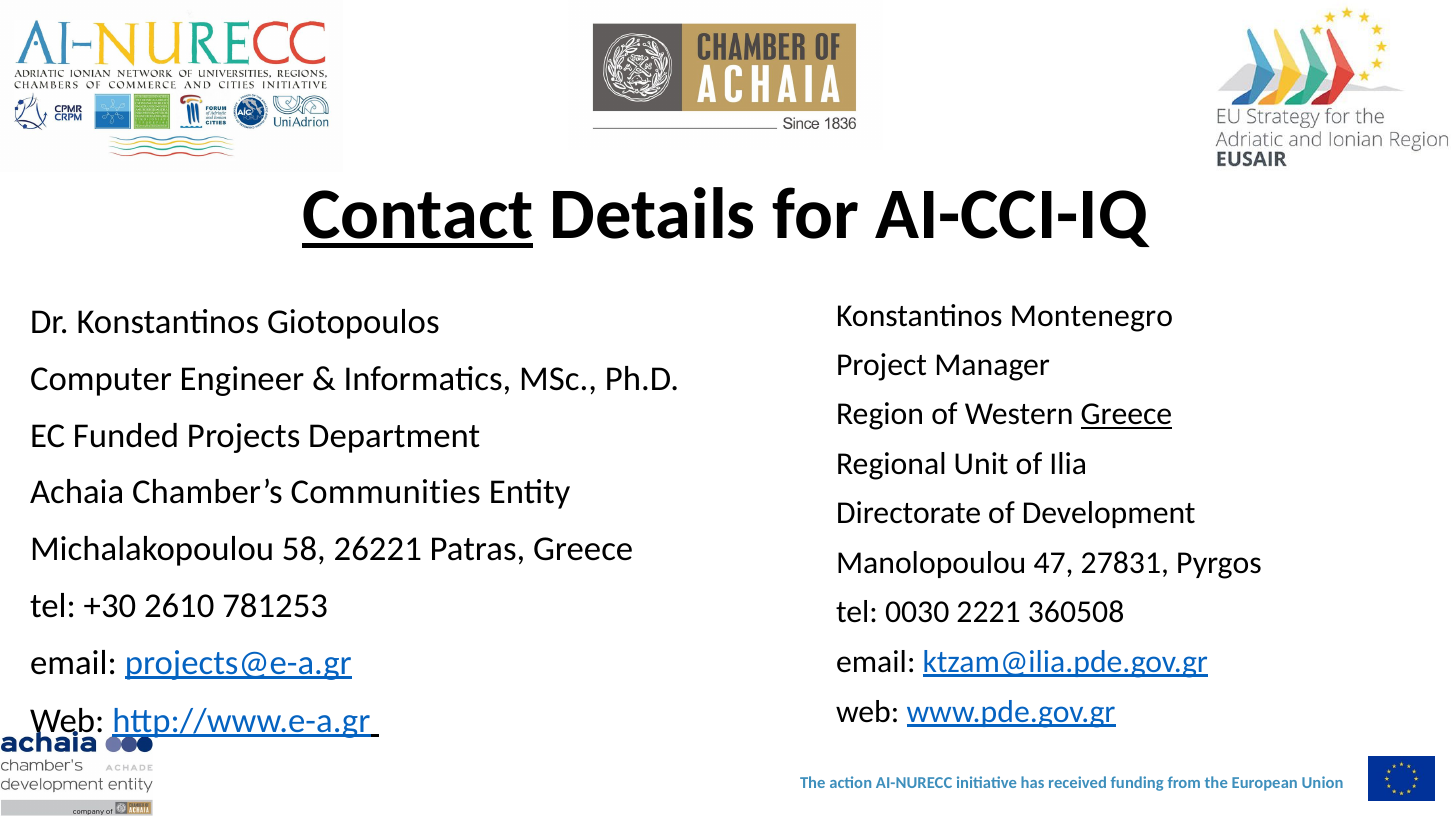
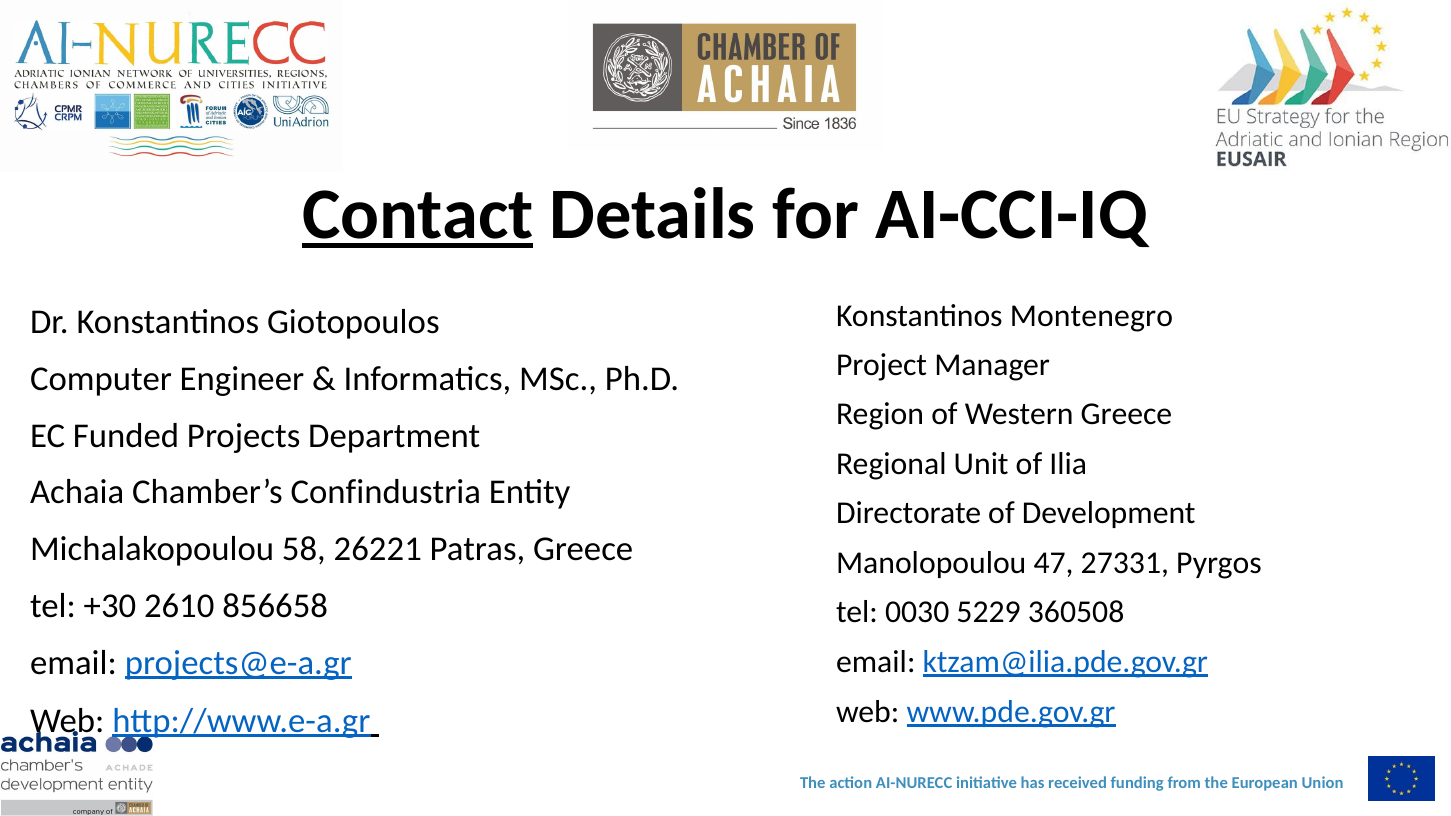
Greece underline: present -> none (1126, 415)
Communities: Communities -> Confindustria (386, 493)
27831: 27831 -> 27331 (1125, 563)
781253: 781253 -> 856658 (275, 606)
2221: 2221 -> 5229 (989, 612)
